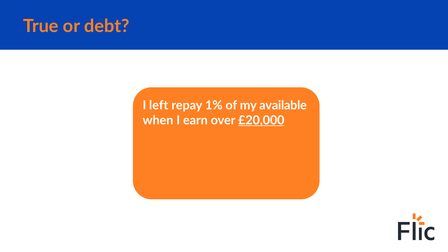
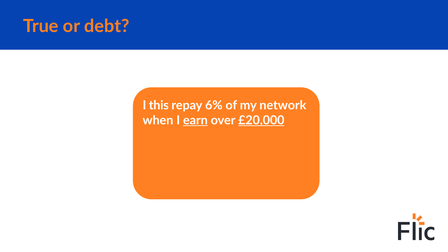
left: left -> this (159, 105)
1%: 1% -> 6% (214, 105)
available: available -> network (283, 105)
earn underline: none -> present (195, 120)
